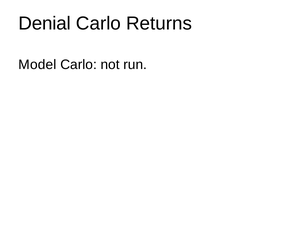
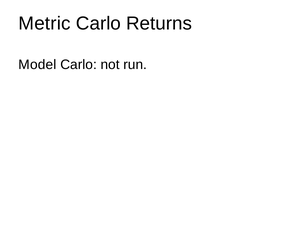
Denial: Denial -> Metric (44, 23)
